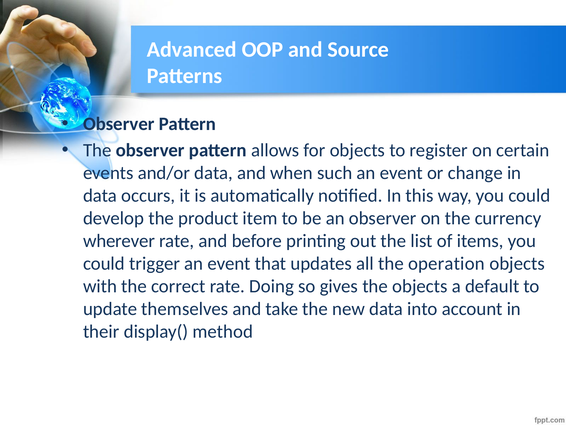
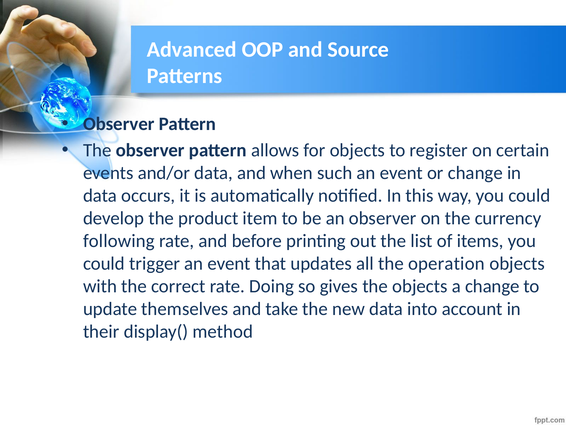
wherever: wherever -> following (119, 241)
a default: default -> change (492, 286)
